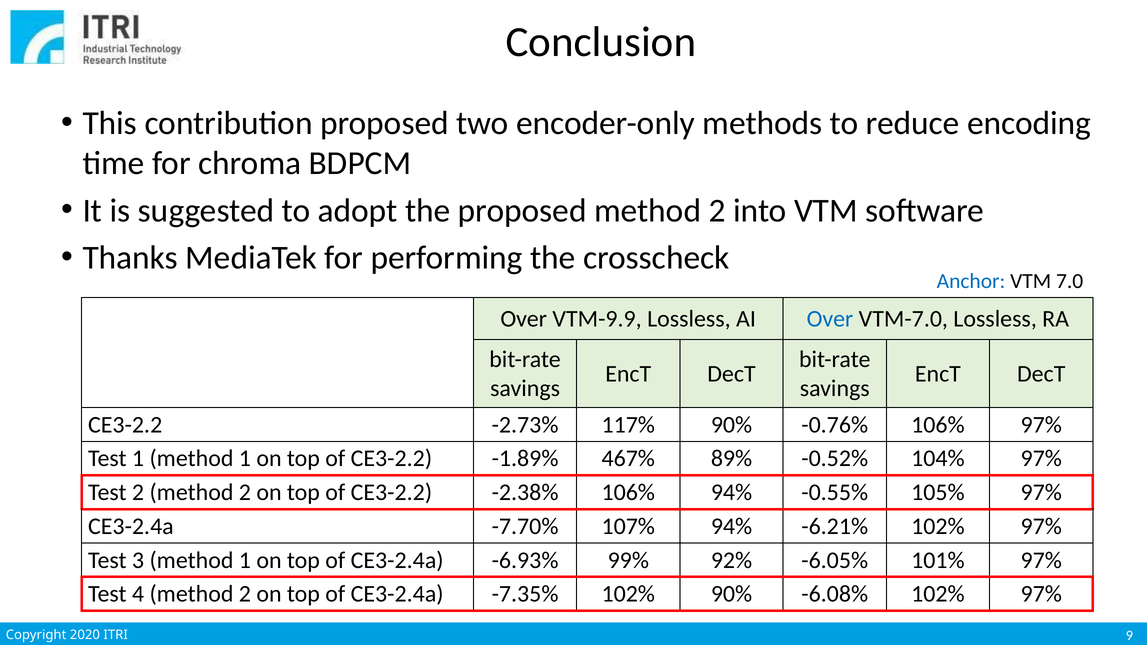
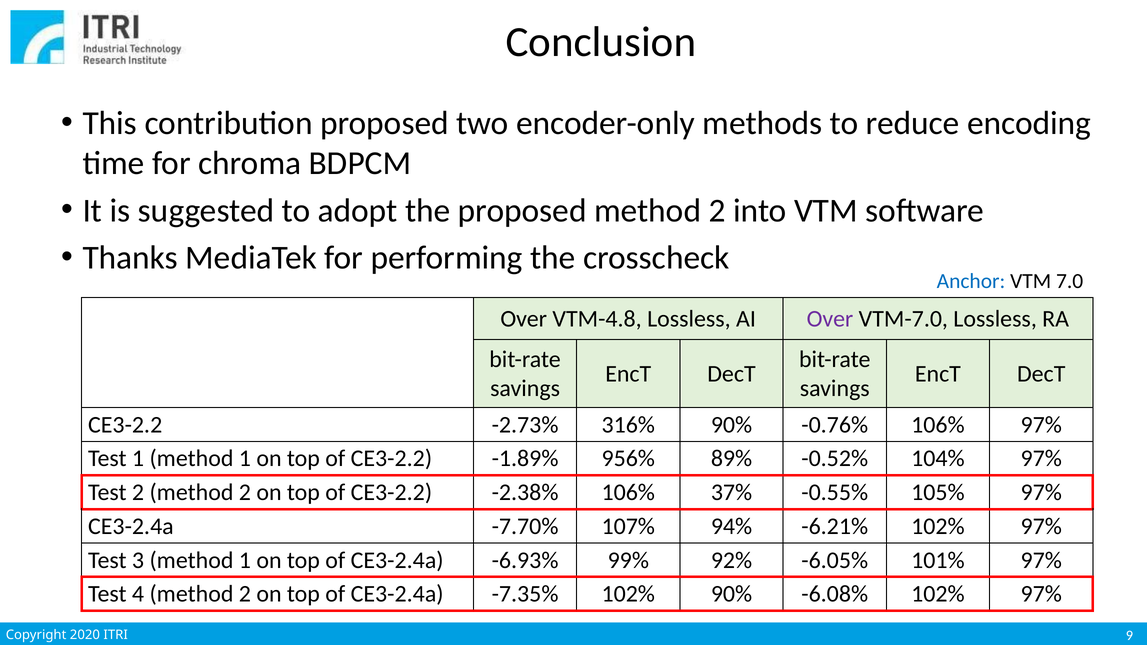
VTM-9.9: VTM-9.9 -> VTM-4.8 (597, 319)
Over colour: blue -> purple (830, 319)
117%: 117% -> 316% (628, 425)
467%: 467% -> 956% (628, 459)
106% 94%: 94% -> 37% (732, 493)
